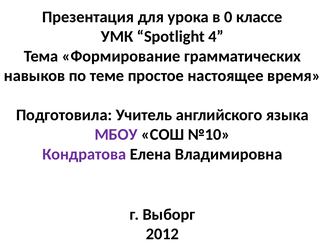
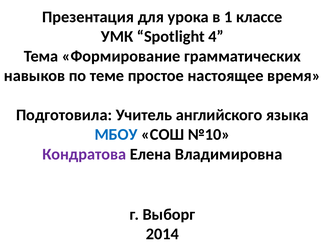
0: 0 -> 1 (228, 17)
МБОУ colour: purple -> blue (116, 134)
2012: 2012 -> 2014 (162, 234)
